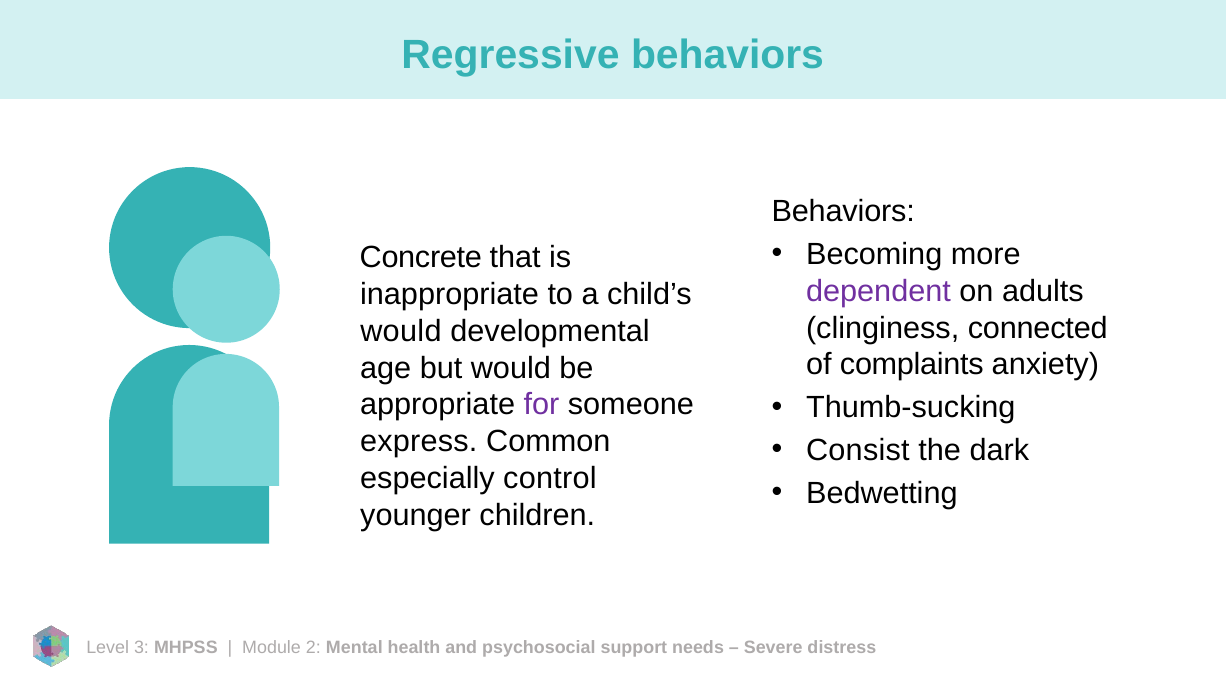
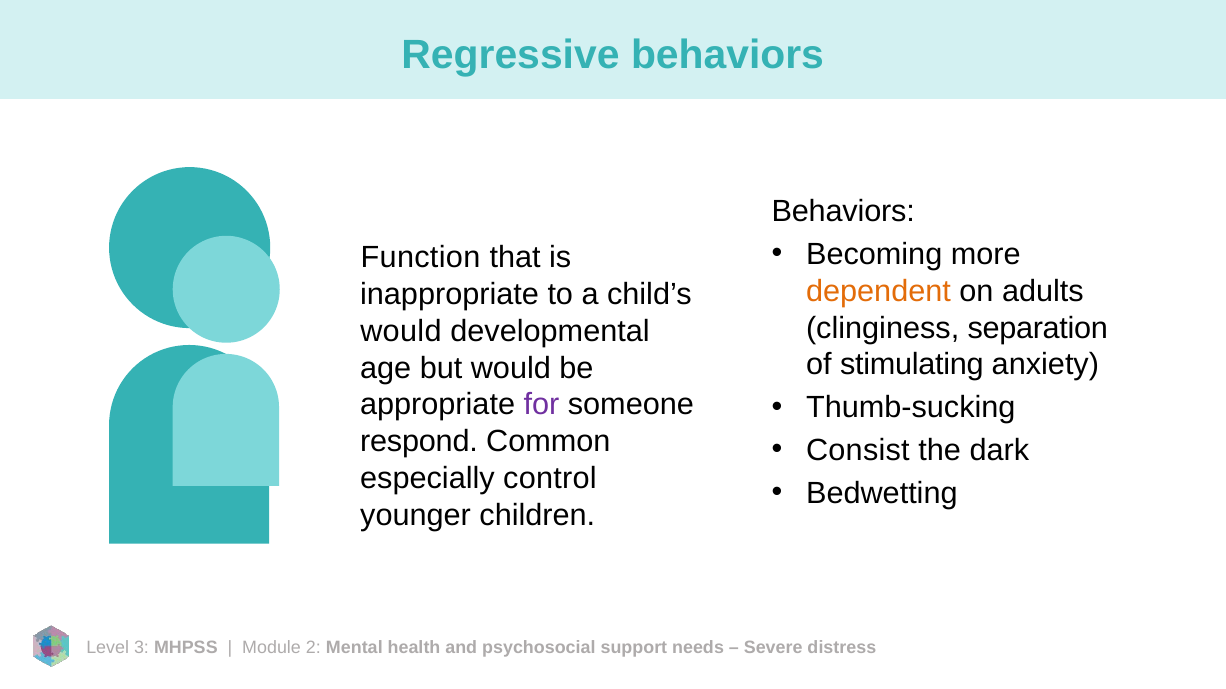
Concrete: Concrete -> Function (420, 258)
dependent colour: purple -> orange (878, 292)
connected: connected -> separation (1038, 328)
complaints: complaints -> stimulating (912, 365)
express: express -> respond (419, 442)
